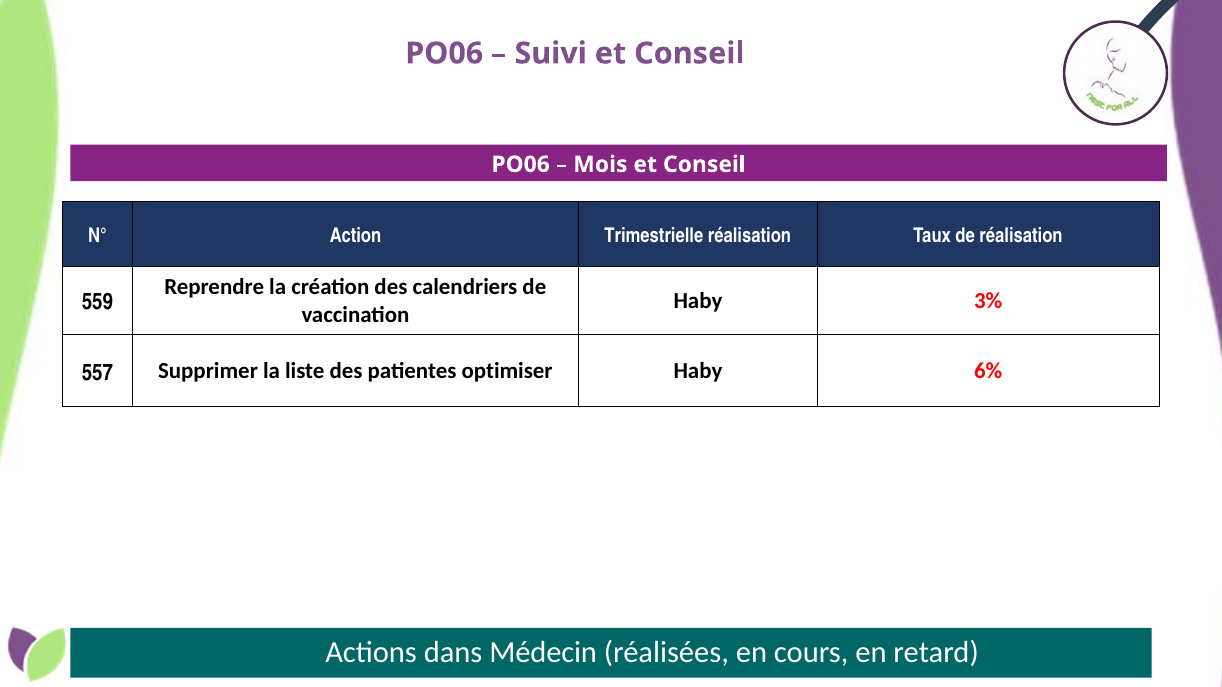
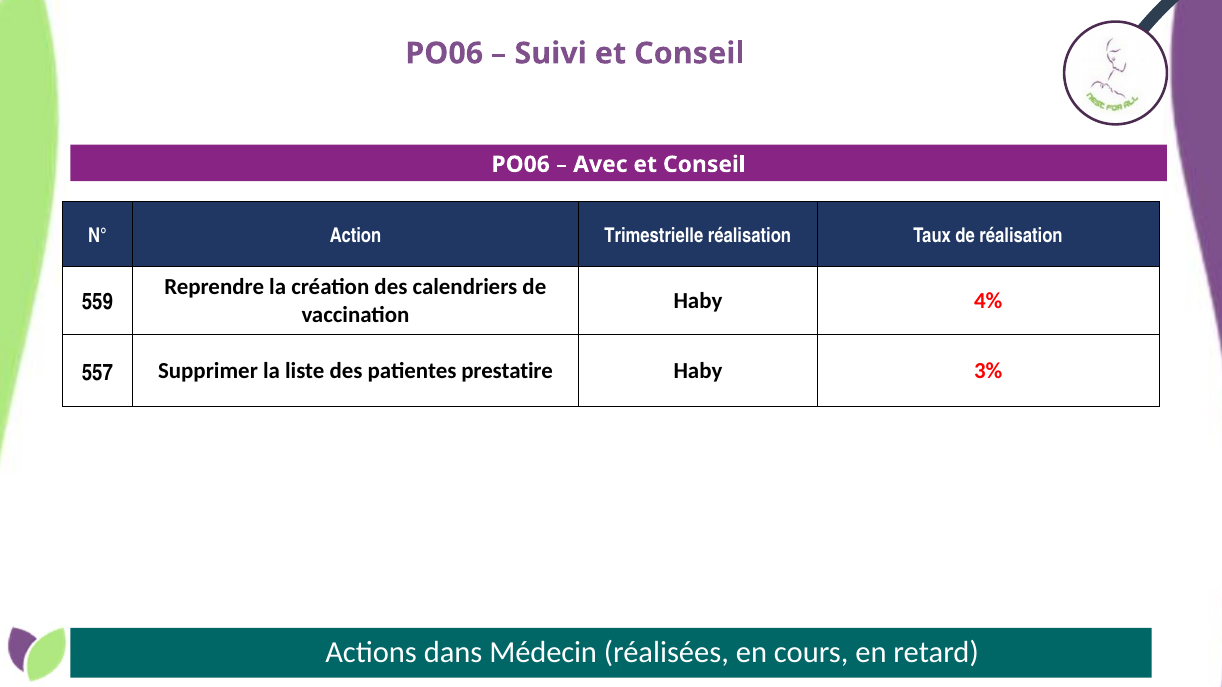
Mois: Mois -> Avec (600, 165)
3%: 3% -> 4% (988, 301)
optimiser: optimiser -> prestatire (507, 371)
6%: 6% -> 3% (988, 371)
